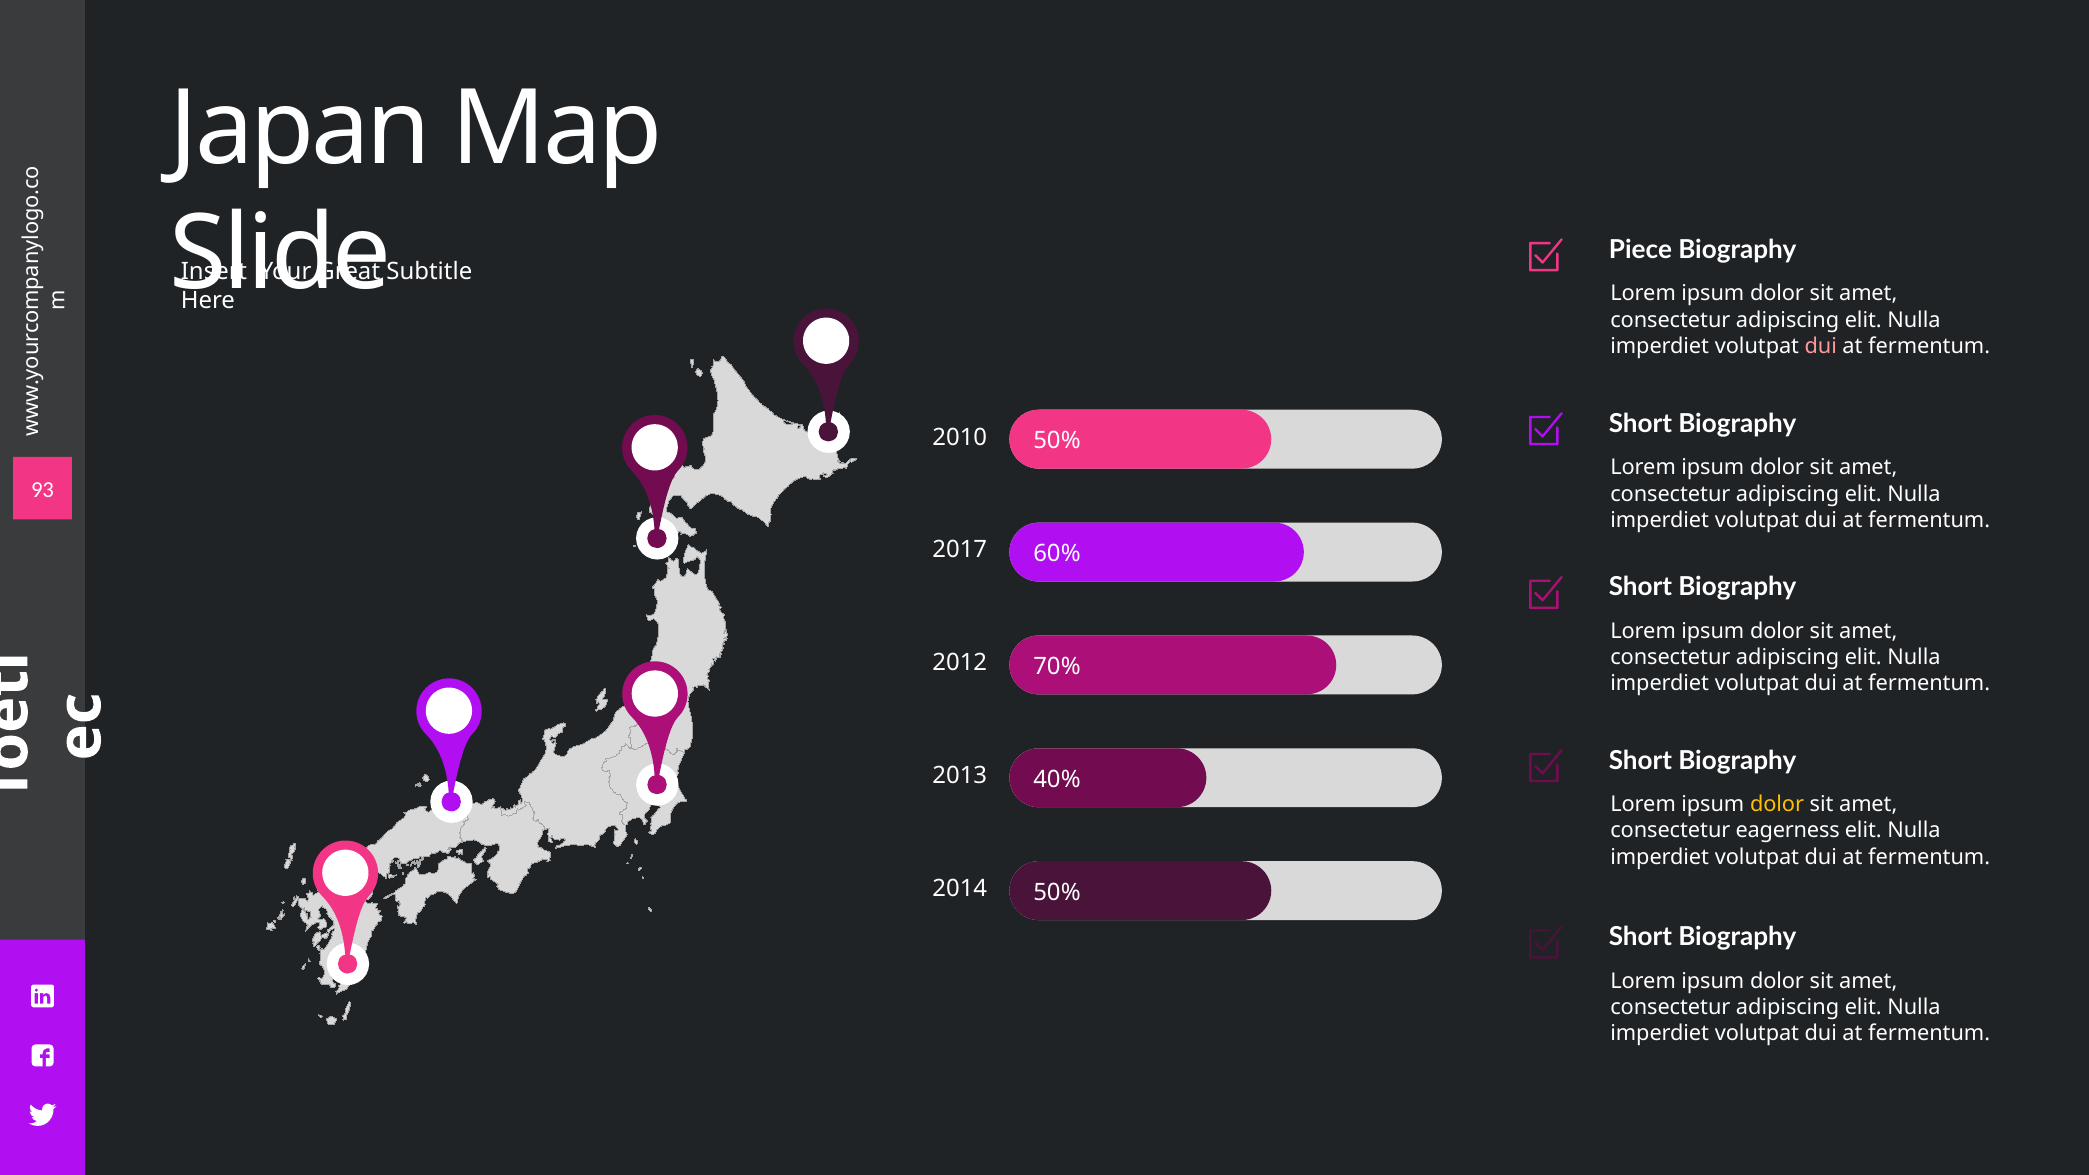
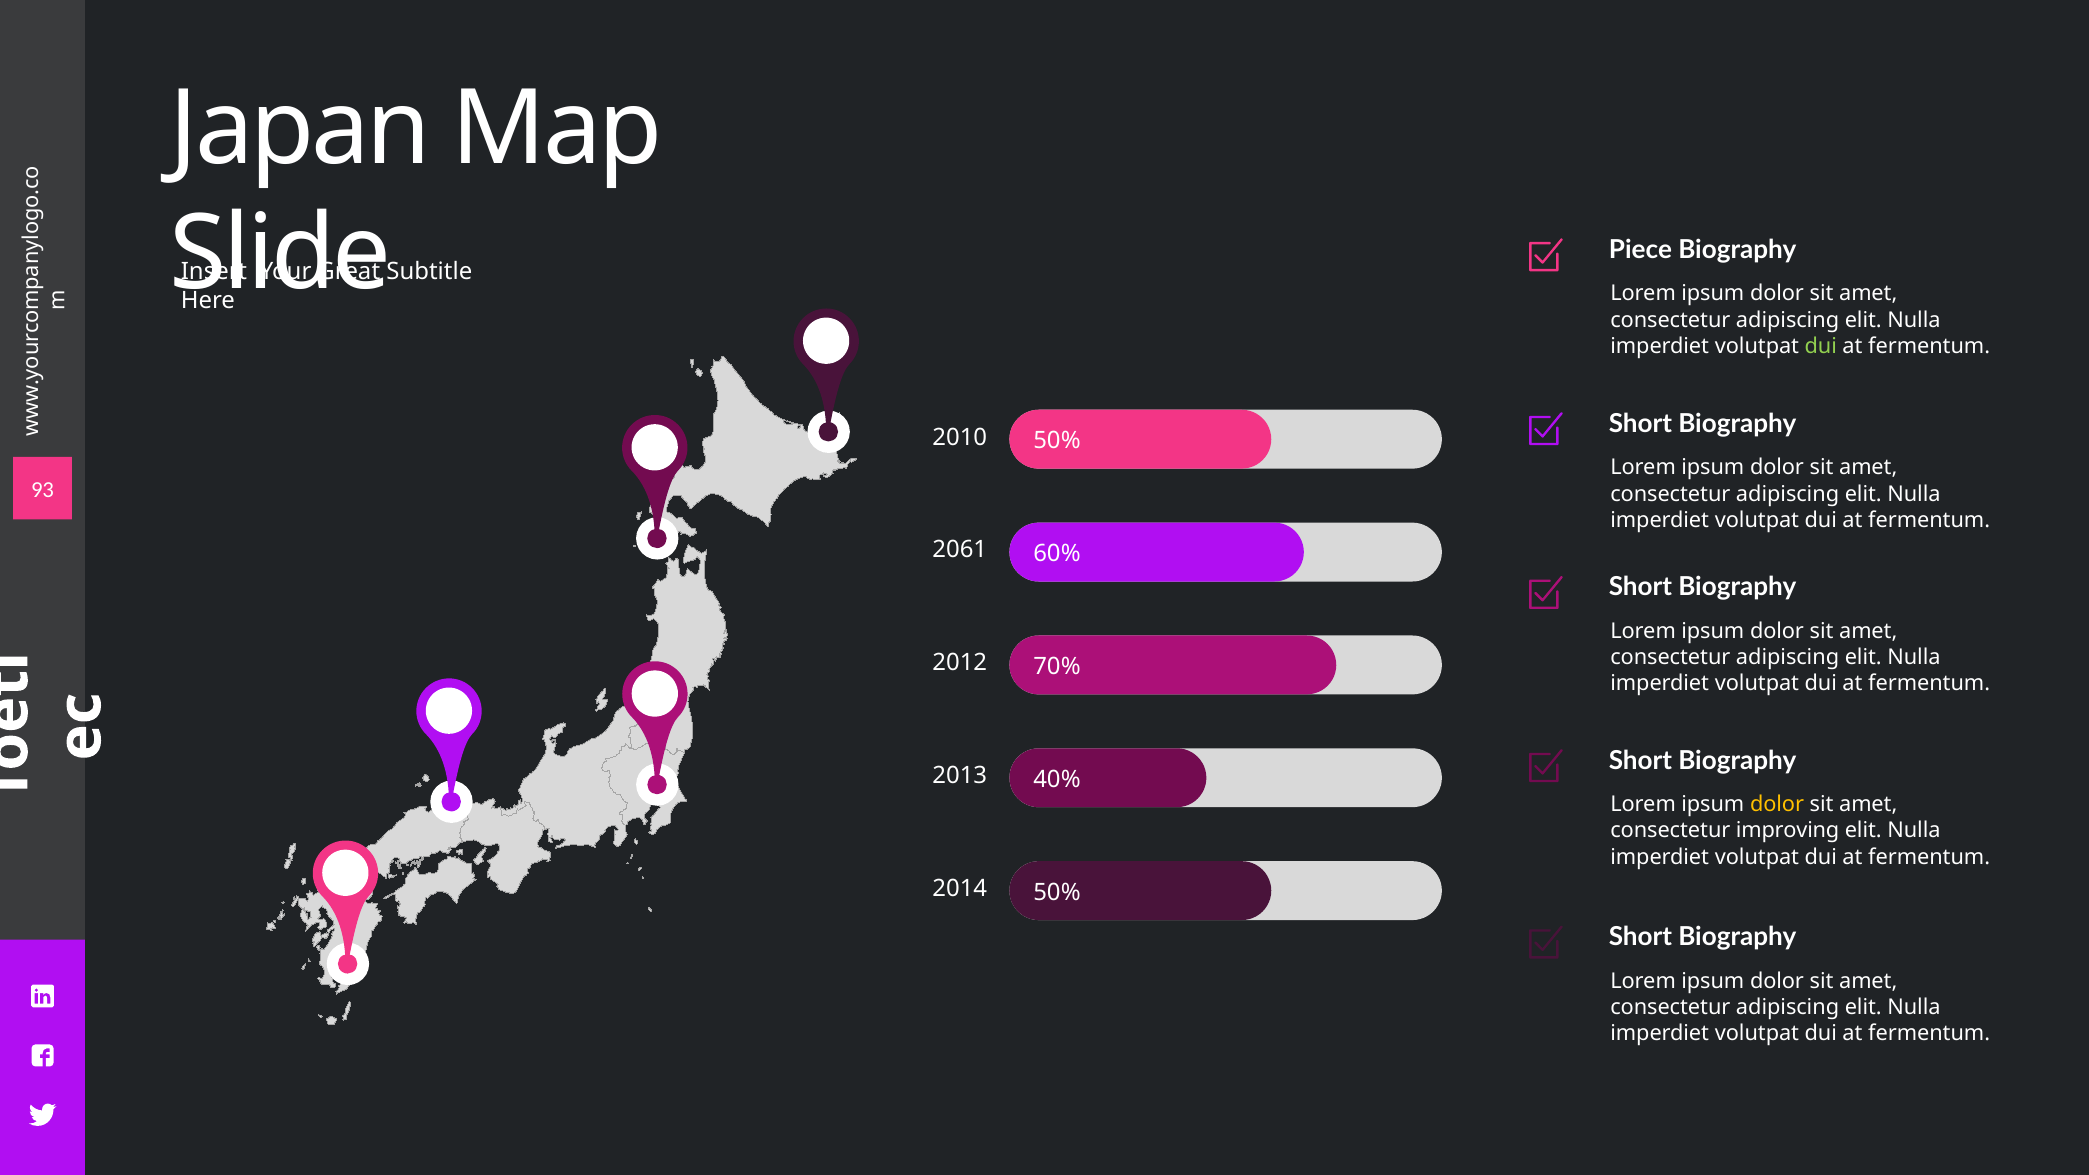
dui colour: pink -> light green (1821, 346)
2017: 2017 -> 2061 (960, 550)
eagerness: eagerness -> improving (1788, 831)
